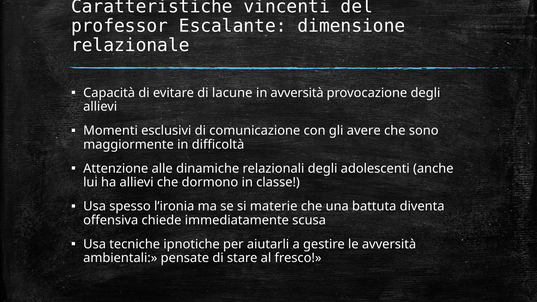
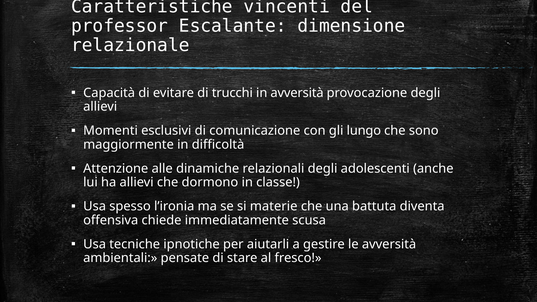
lacune: lacune -> trucchi (232, 93)
avere: avere -> lungo (364, 131)
